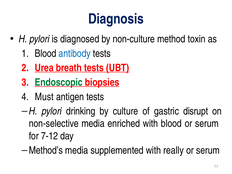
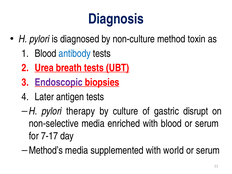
Endoscopic colour: green -> purple (59, 82)
Must: Must -> Later (44, 97)
drinking: drinking -> therapy (81, 111)
7-12: 7-12 -> 7-17 (49, 136)
really: really -> world (174, 150)
